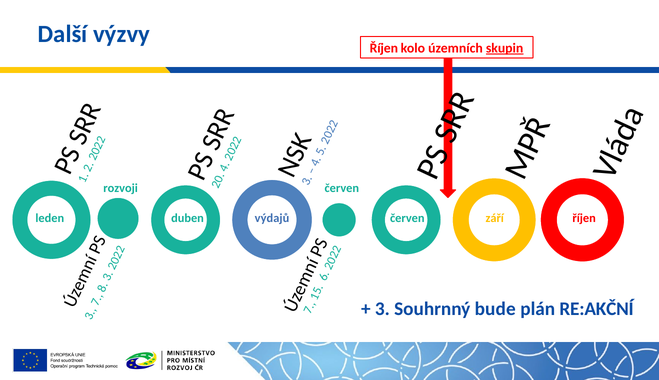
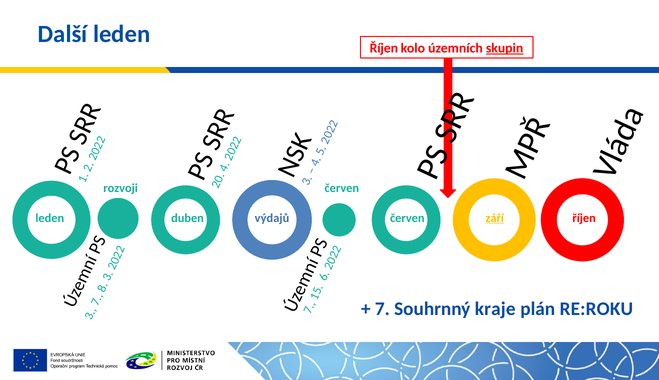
Další výzvy: výzvy -> leden (122, 34)
září underline: none -> present (495, 218)
3: 3 -> 7 (382, 308)
bude: bude -> kraje (495, 308)
RE:AKČNÍ: RE:AKČNÍ -> RE:ROKU (596, 308)
